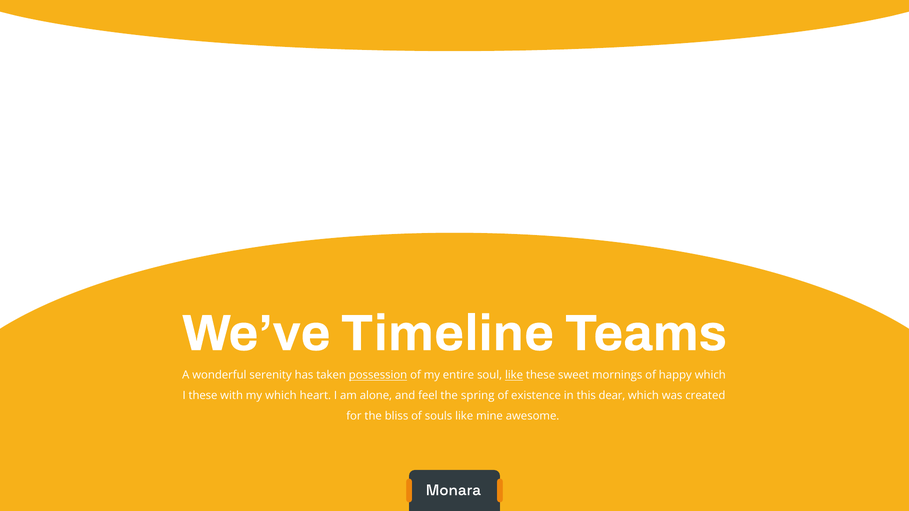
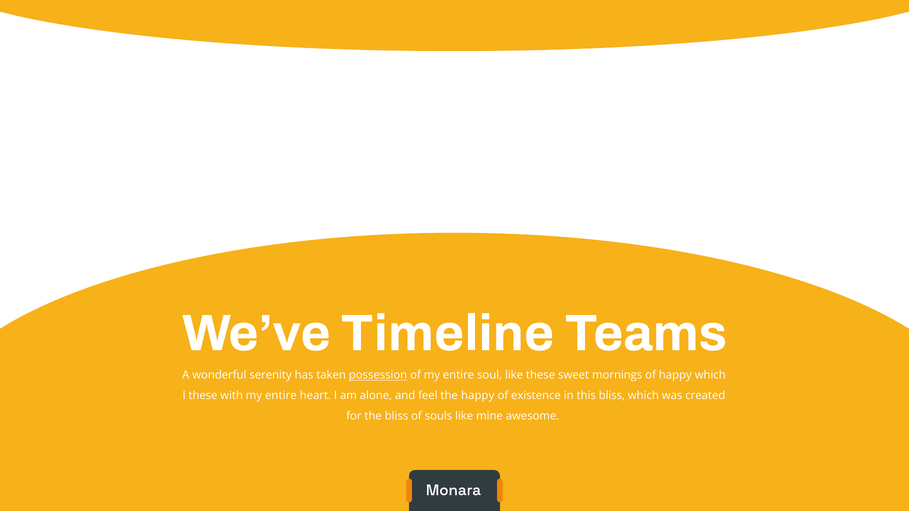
like underline: present -> none (514, 375)
with my which: which -> entire (281, 396)
the spring: spring -> happy (478, 396)
this dear: dear -> bliss (612, 396)
